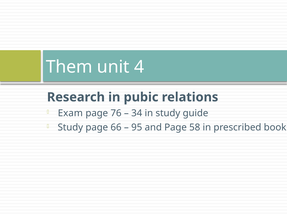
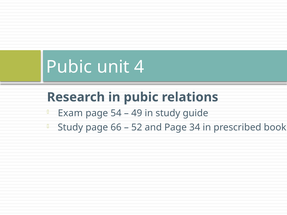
Them: Them -> Pubic (69, 67)
76: 76 -> 54 (116, 113)
34: 34 -> 49 (137, 113)
95: 95 -> 52 (137, 128)
58: 58 -> 34 (195, 128)
